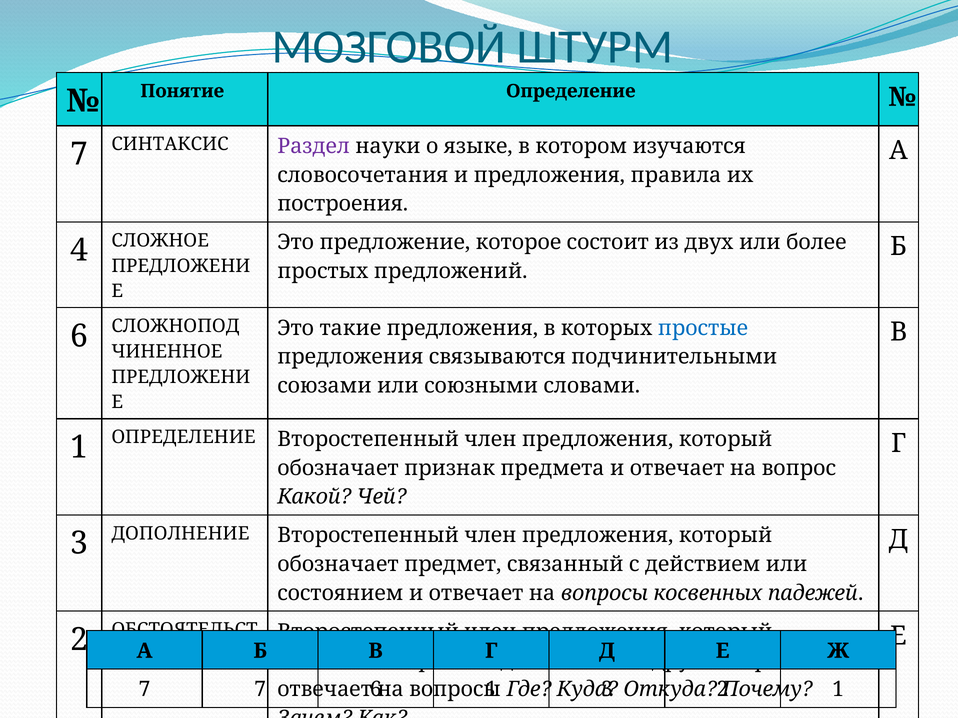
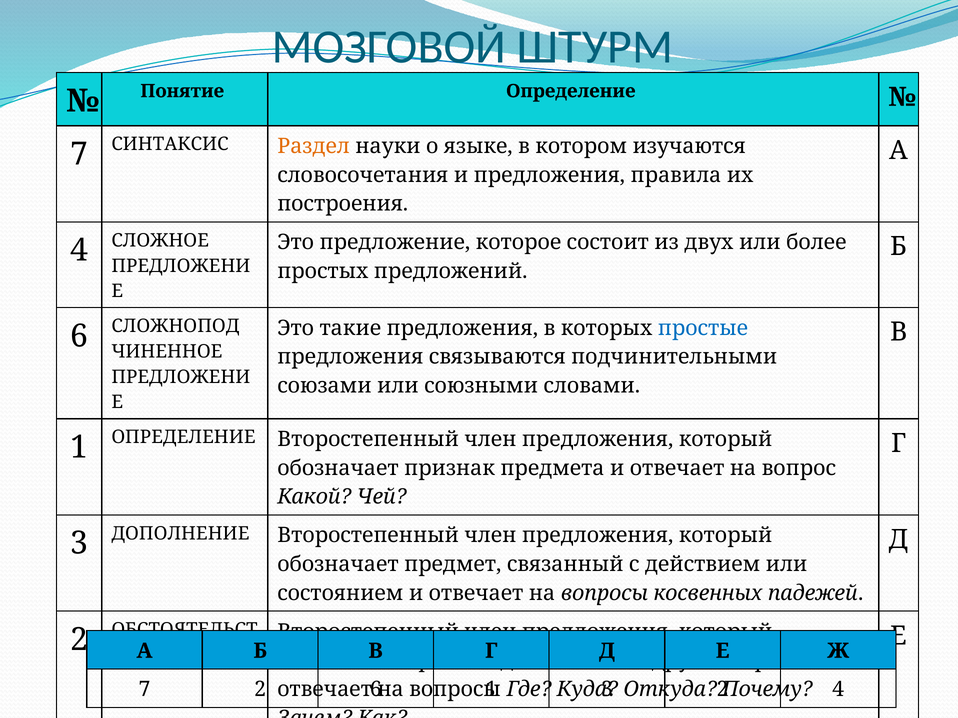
Раздел colour: purple -> orange (314, 146)
7 7: 7 -> 2 (260, 690)
1: 1 -> 4 (838, 690)
